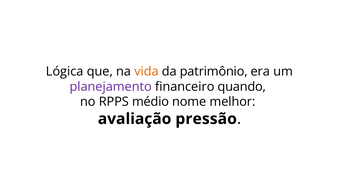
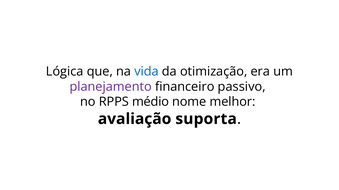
vida colour: orange -> blue (146, 72)
patrimônio: patrimônio -> otimização (214, 72)
quando: quando -> passivo (242, 87)
pressão: pressão -> suporta (206, 119)
